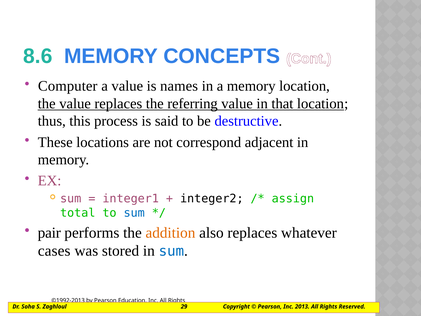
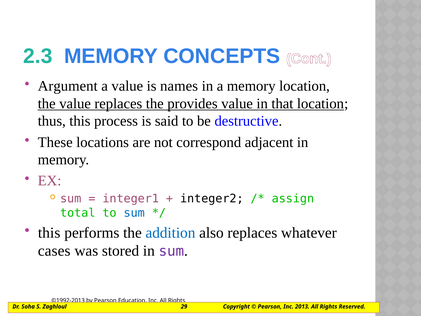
8.6: 8.6 -> 2.3 (38, 56)
Computer: Computer -> Argument (68, 86)
referring: referring -> provides (192, 104)
pair: pair -> this (49, 233)
addition colour: orange -> blue (170, 233)
sum colour: blue -> purple (171, 251)
